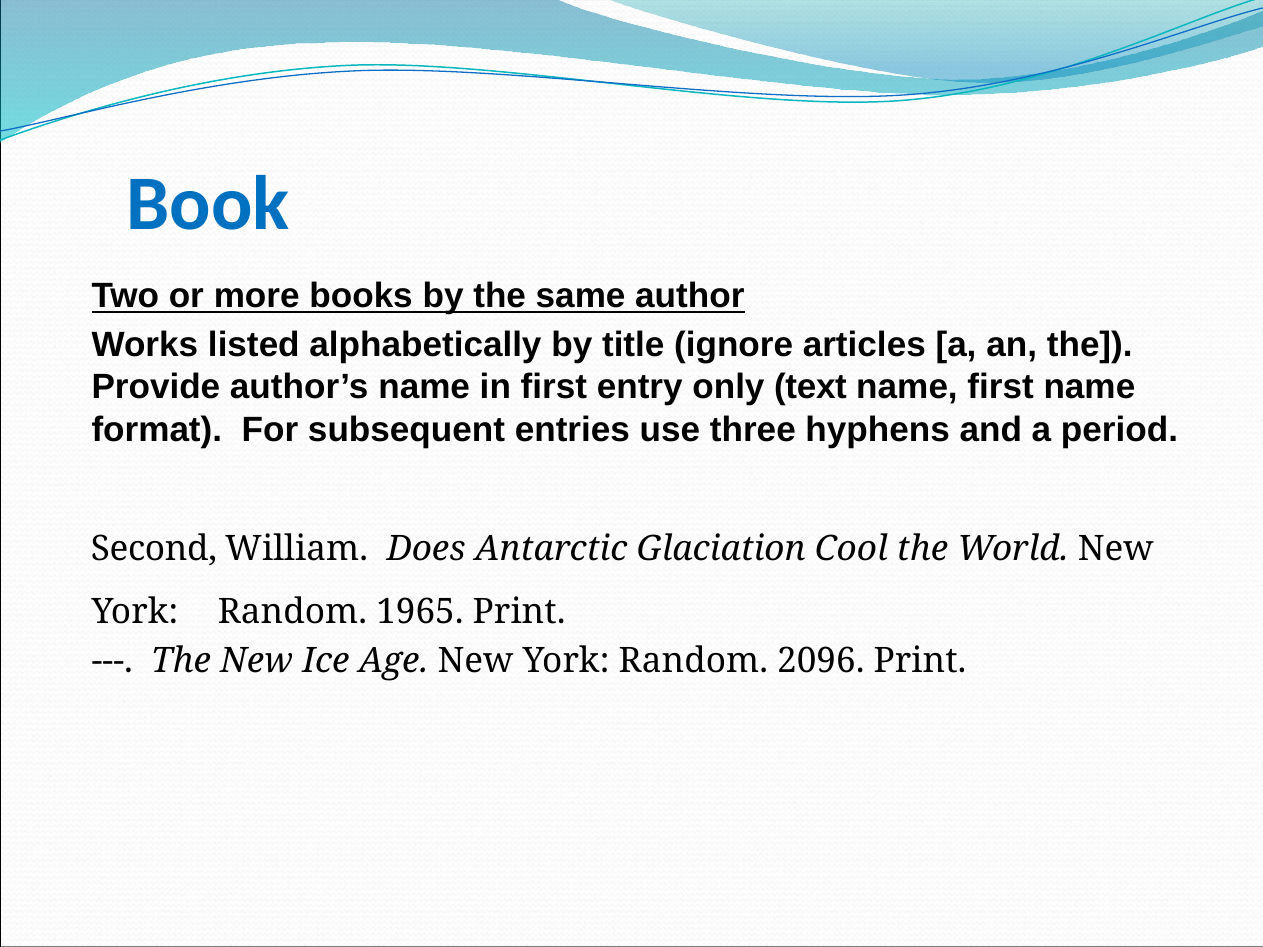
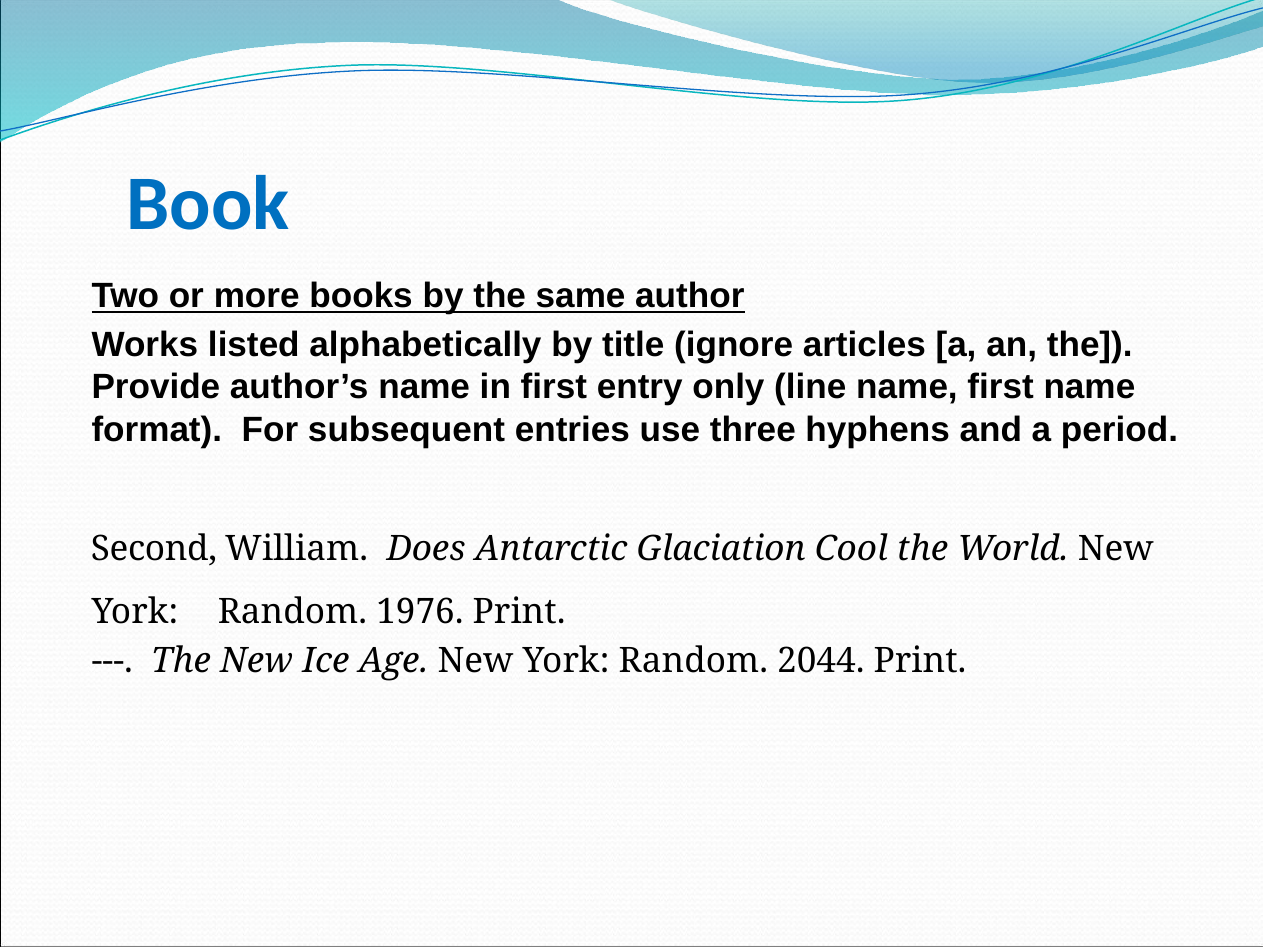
text: text -> line (810, 388)
1965: 1965 -> 1976 (420, 612)
2096: 2096 -> 2044 (821, 661)
